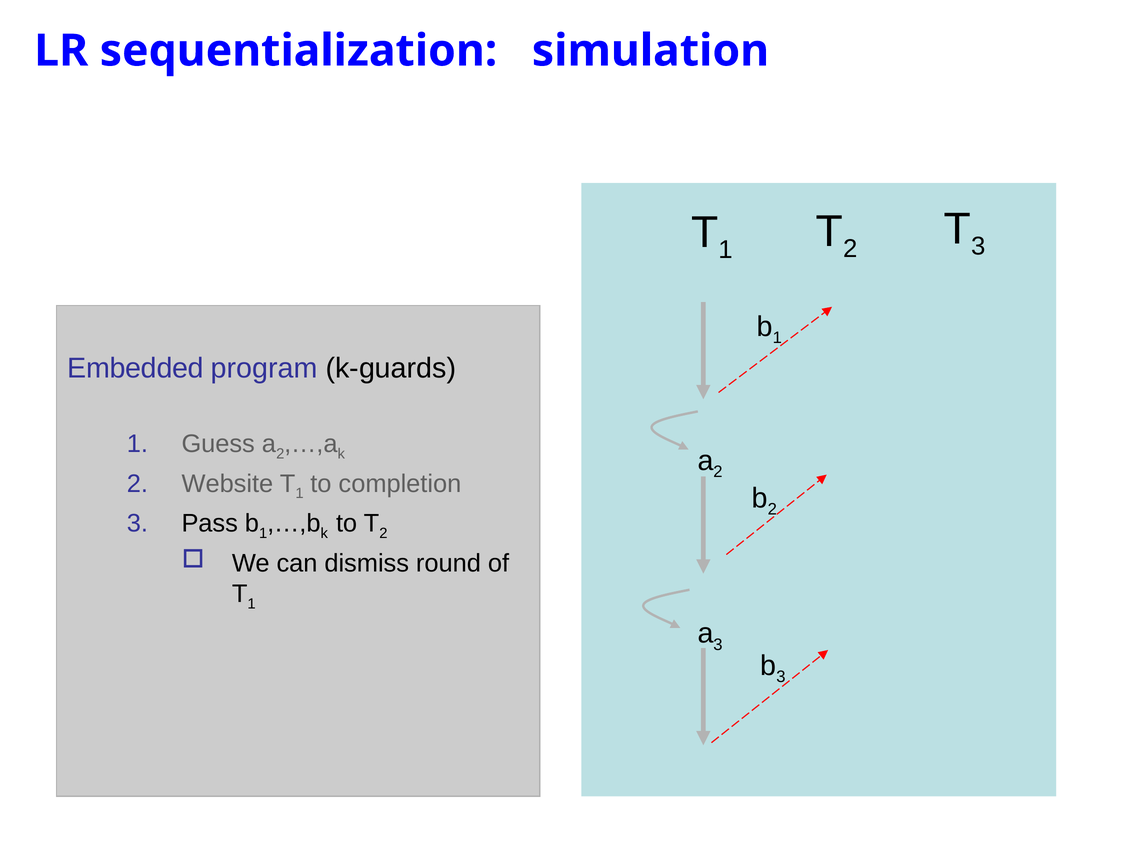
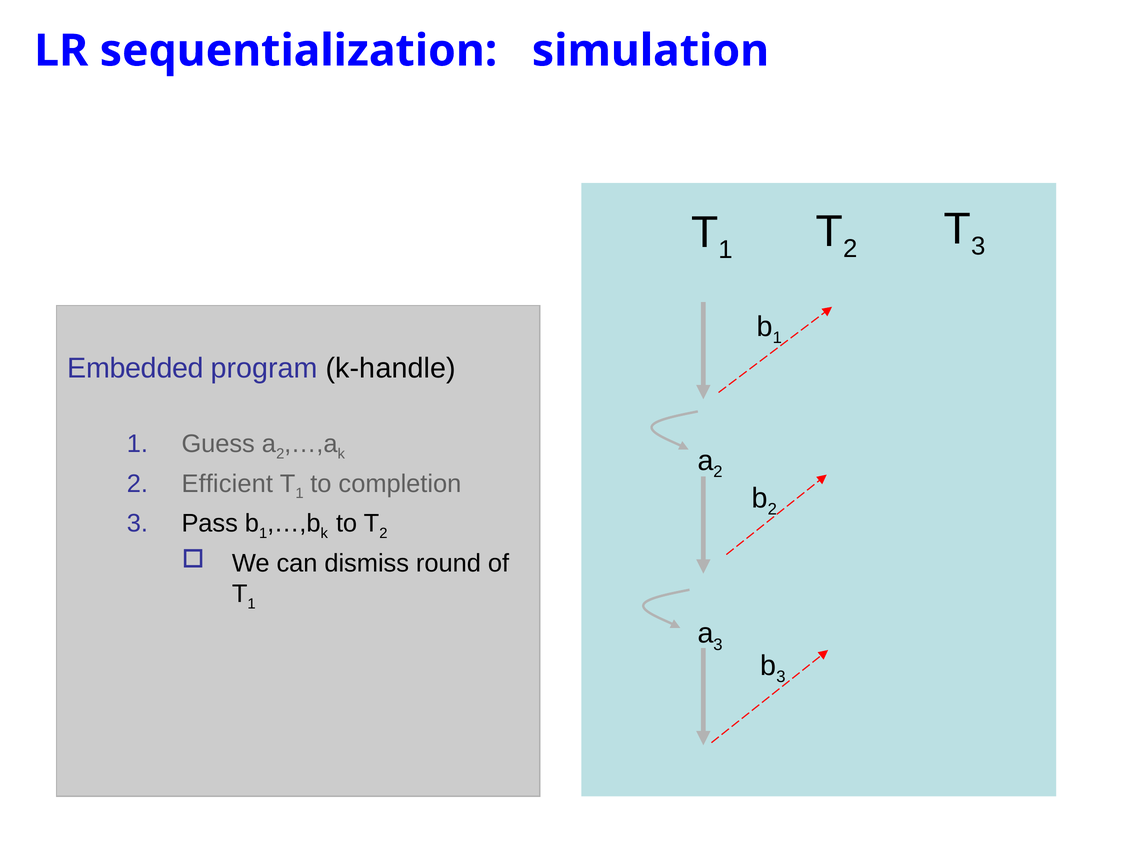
k-guards: k-guards -> k-handle (391, 369)
Website: Website -> Efficient (227, 484)
